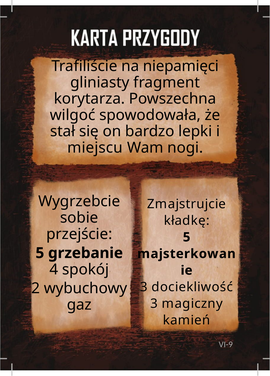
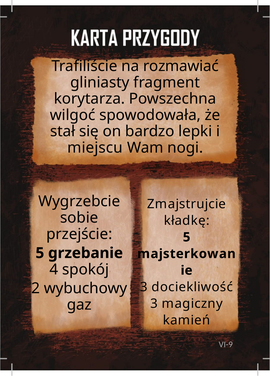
niepamięci: niepamięci -> rozmawiać (181, 66)
